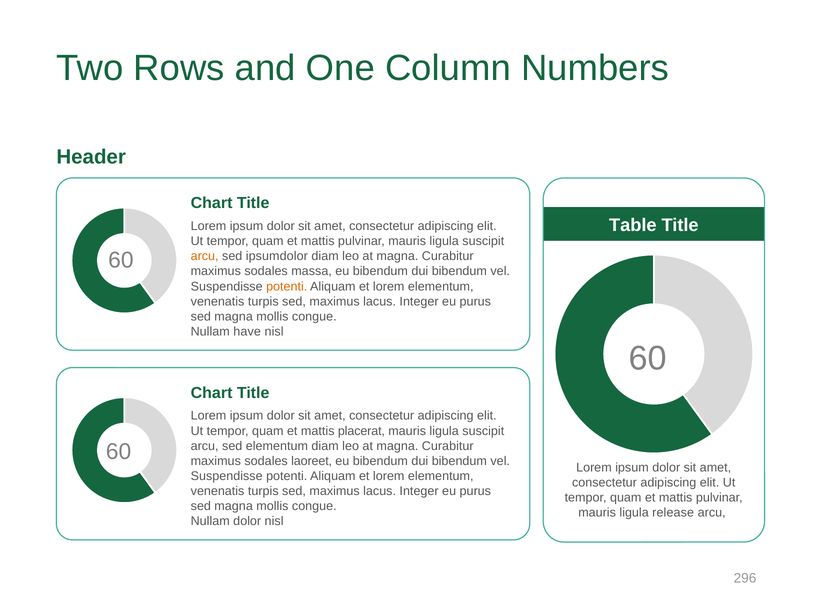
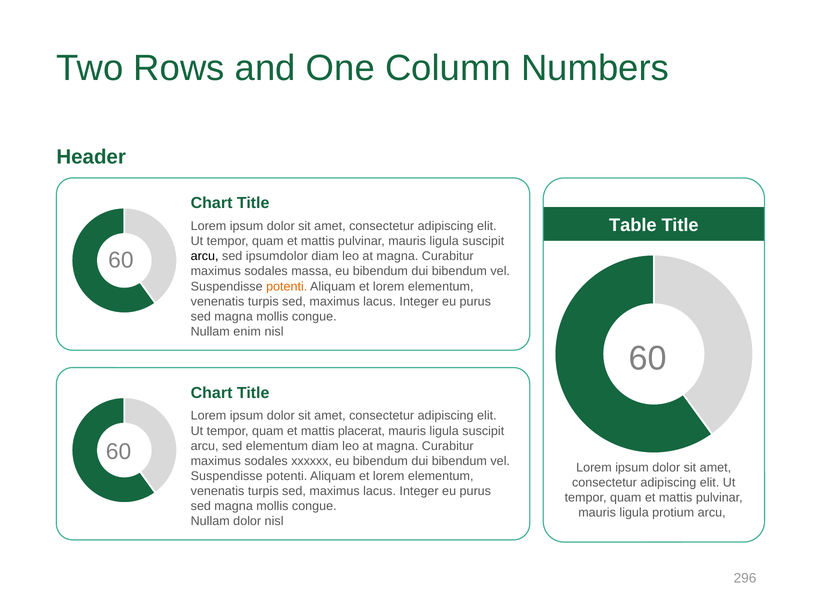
arcu colour: orange -> black (205, 256)
have: have -> enim (247, 331)
laoreet: laoreet -> xxxxxx (312, 461)
release: release -> protium (673, 513)
